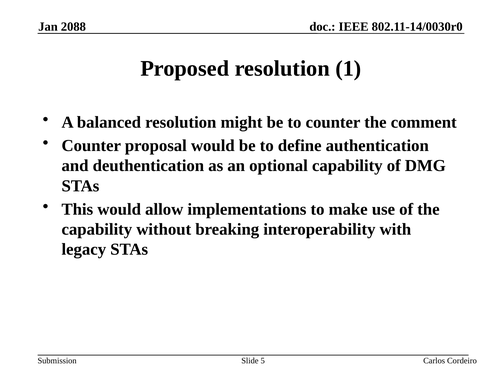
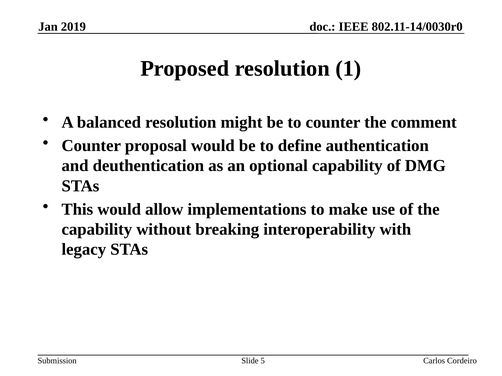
2088: 2088 -> 2019 (73, 27)
